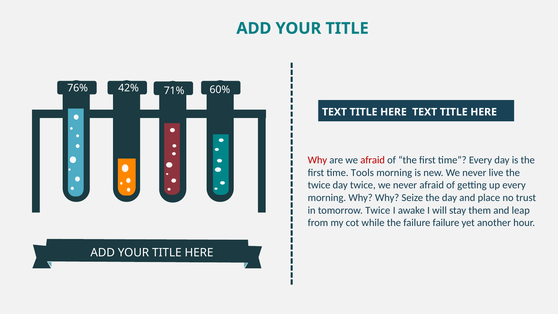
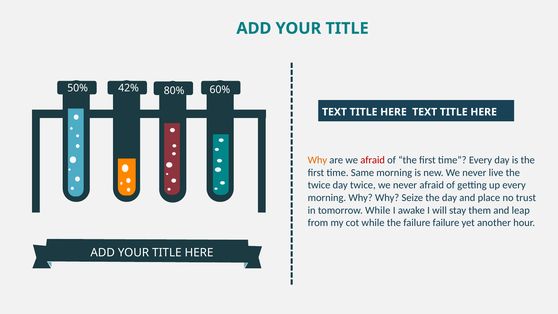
76%: 76% -> 50% (78, 88)
71%: 71% -> 80% (174, 91)
Why colour: red -> orange (317, 160)
Tools: Tools -> Same (362, 172)
tomorrow Twice: Twice -> While (378, 210)
